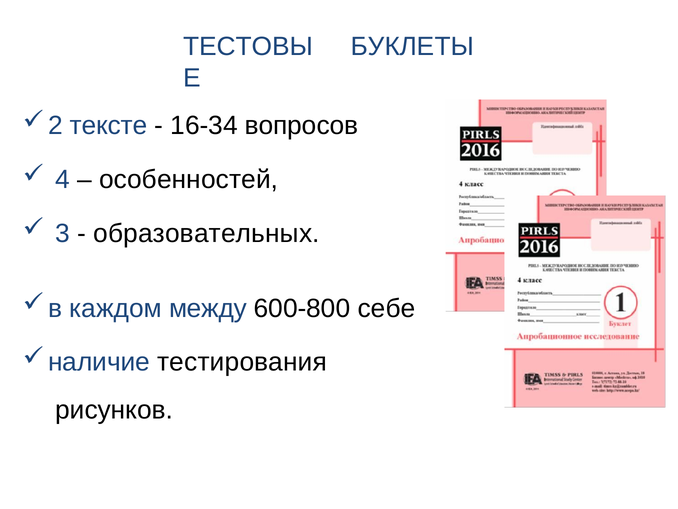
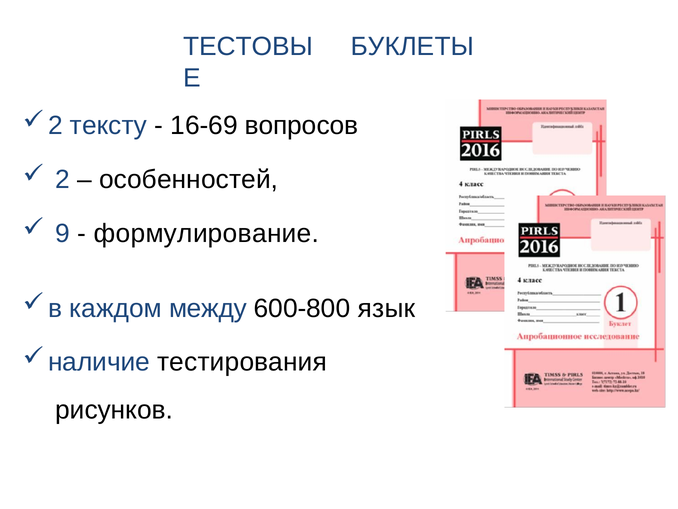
тексте: тексте -> тексту (108, 126)
16-34: 16-34 -> 16-69 (204, 126)
4: 4 -> 2 (63, 179)
3: 3 -> 9 (63, 233)
образовательных: образовательных -> формулирование (206, 233)
себе: себе -> язык (386, 308)
